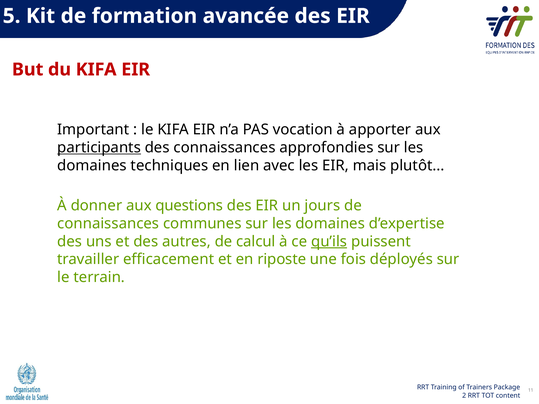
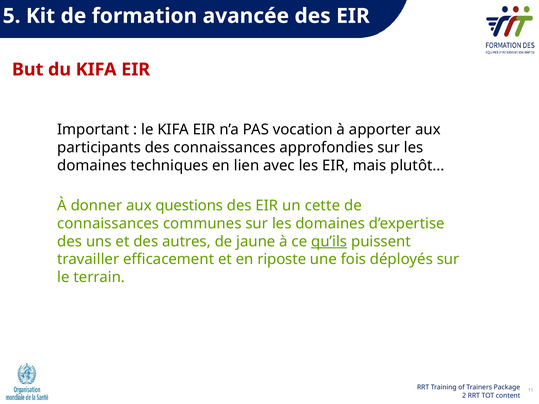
participants underline: present -> none (99, 148)
jours: jours -> cette (322, 206)
calcul: calcul -> jaune (256, 242)
